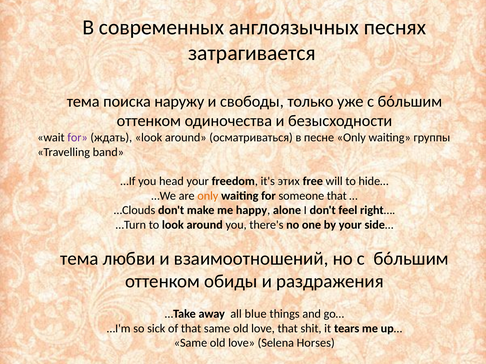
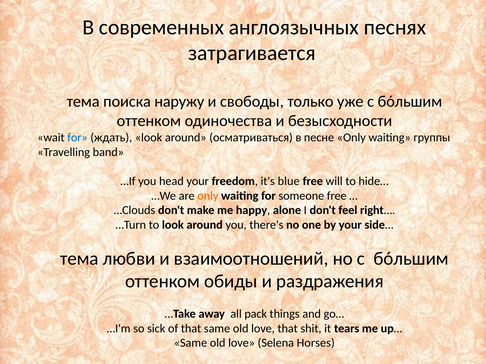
for colour: purple -> blue (78, 138)
этих: этих -> blue (289, 181)
someone that: that -> free (337, 196)
blue: blue -> pack (256, 314)
